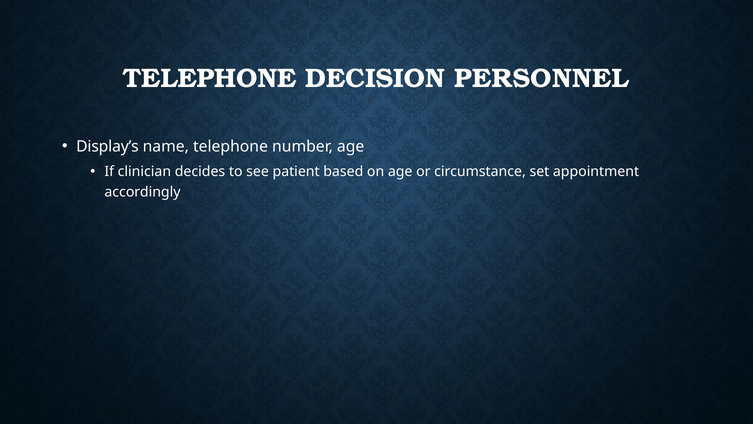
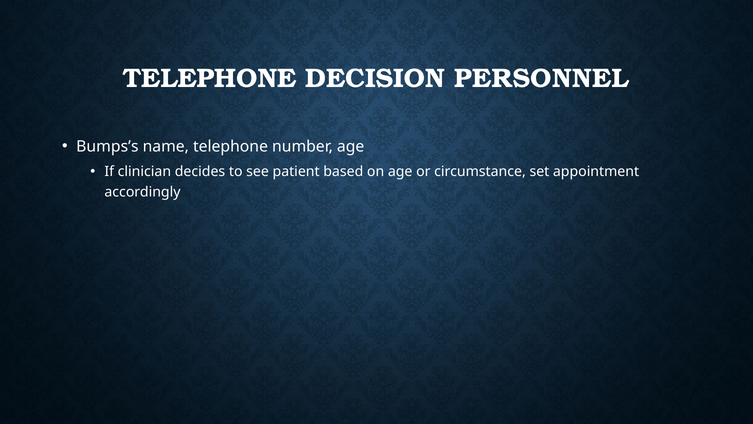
Display’s: Display’s -> Bumps’s (107, 147)
